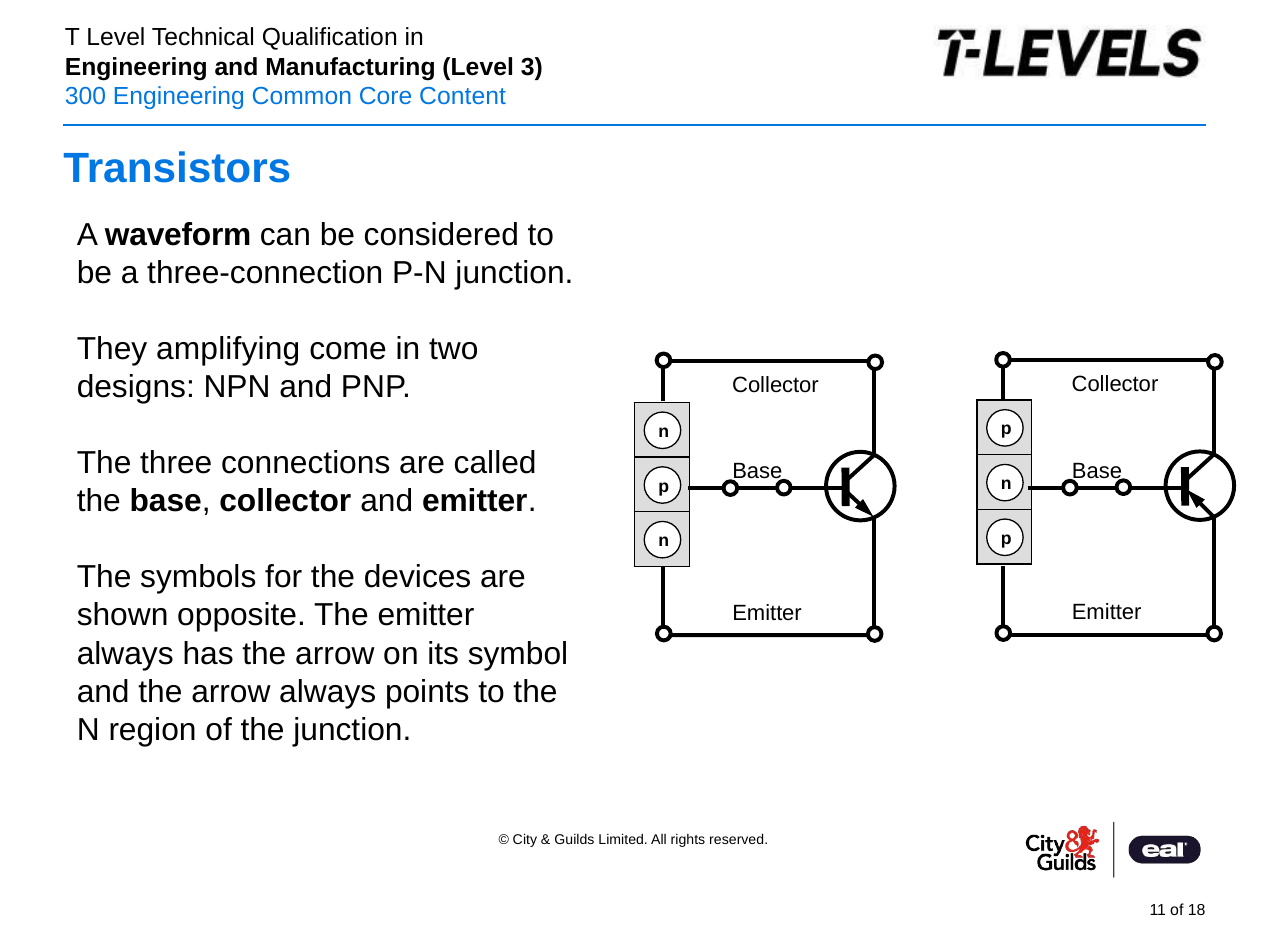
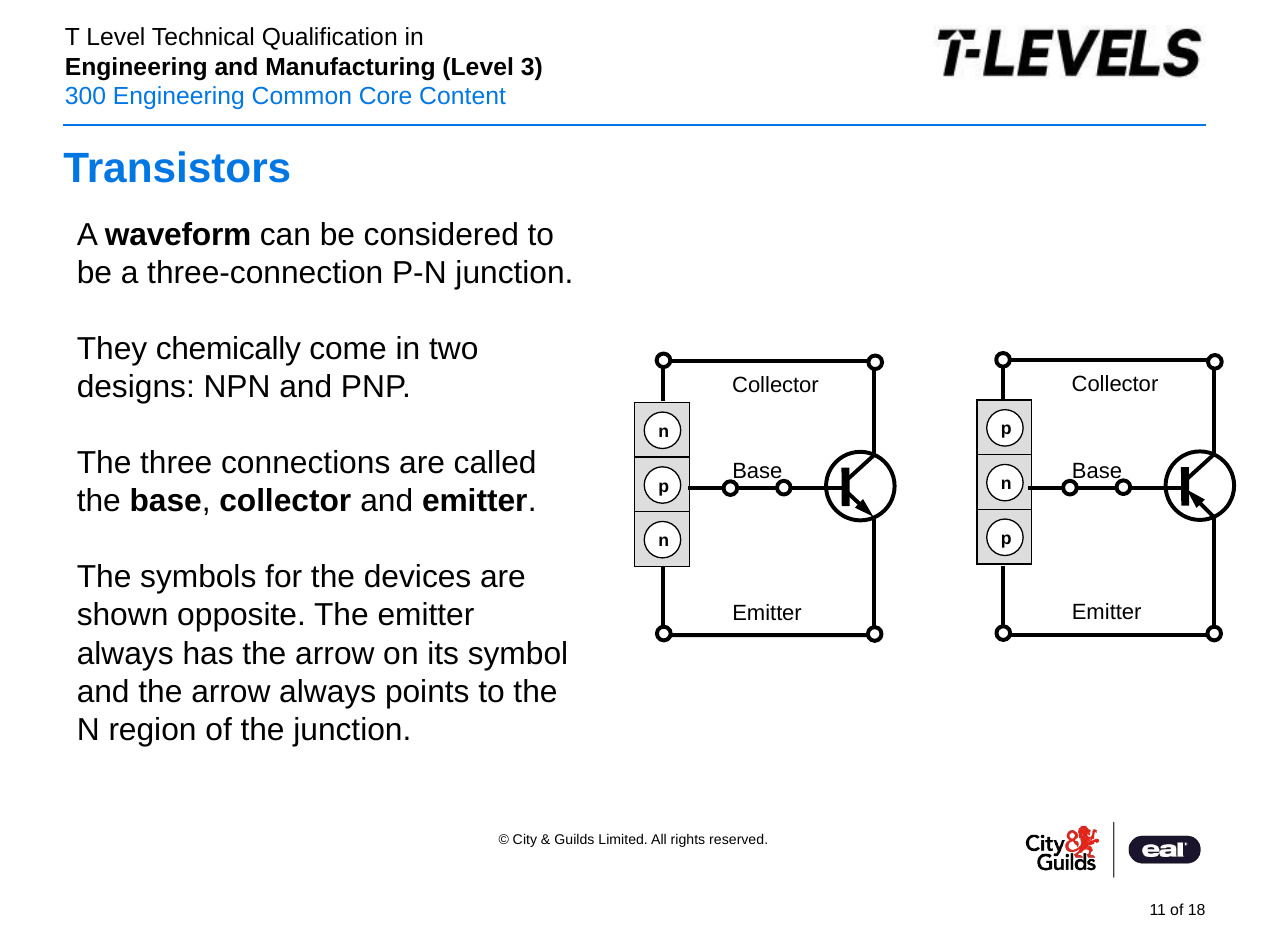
amplifying: amplifying -> chemically (228, 349)
